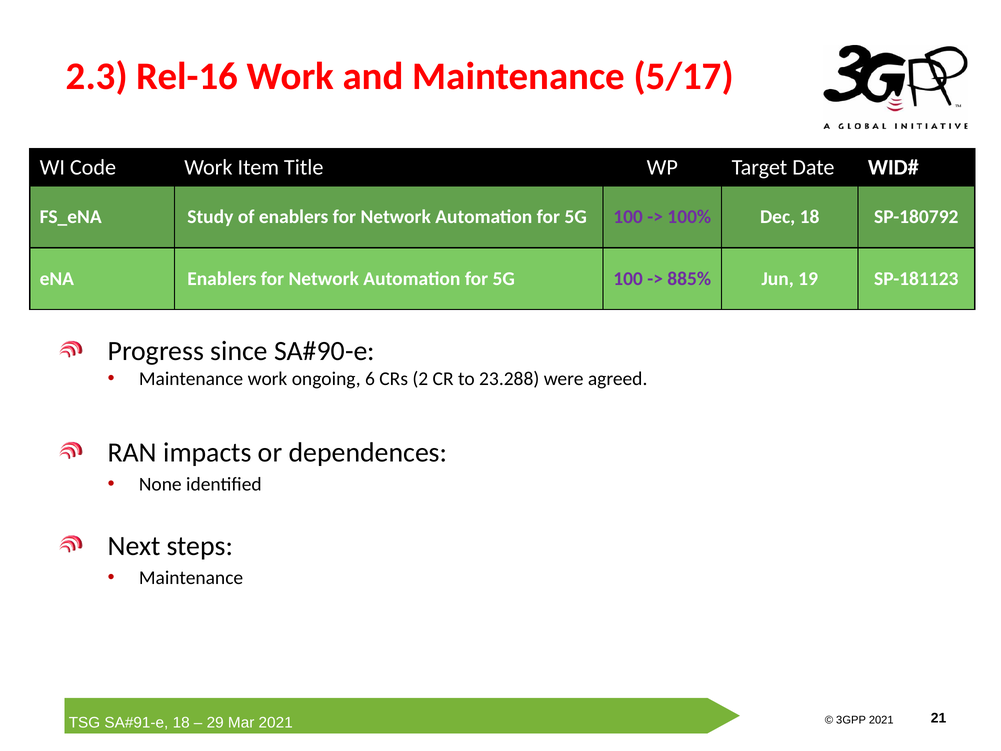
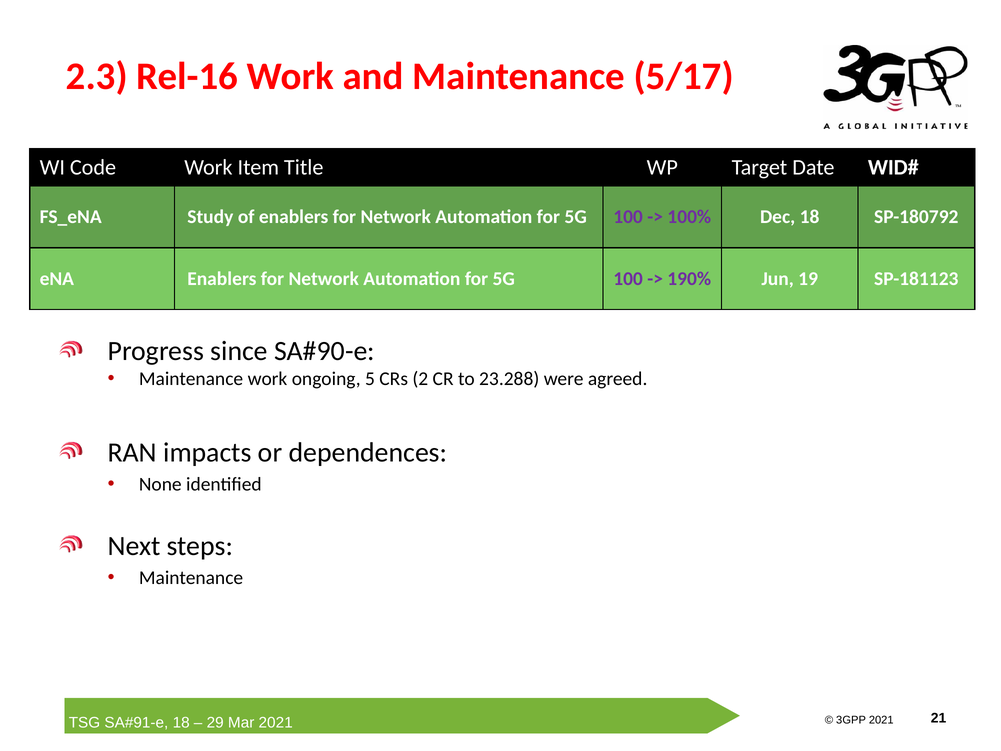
885%: 885% -> 190% (689, 279)
6: 6 -> 5 (370, 379)
